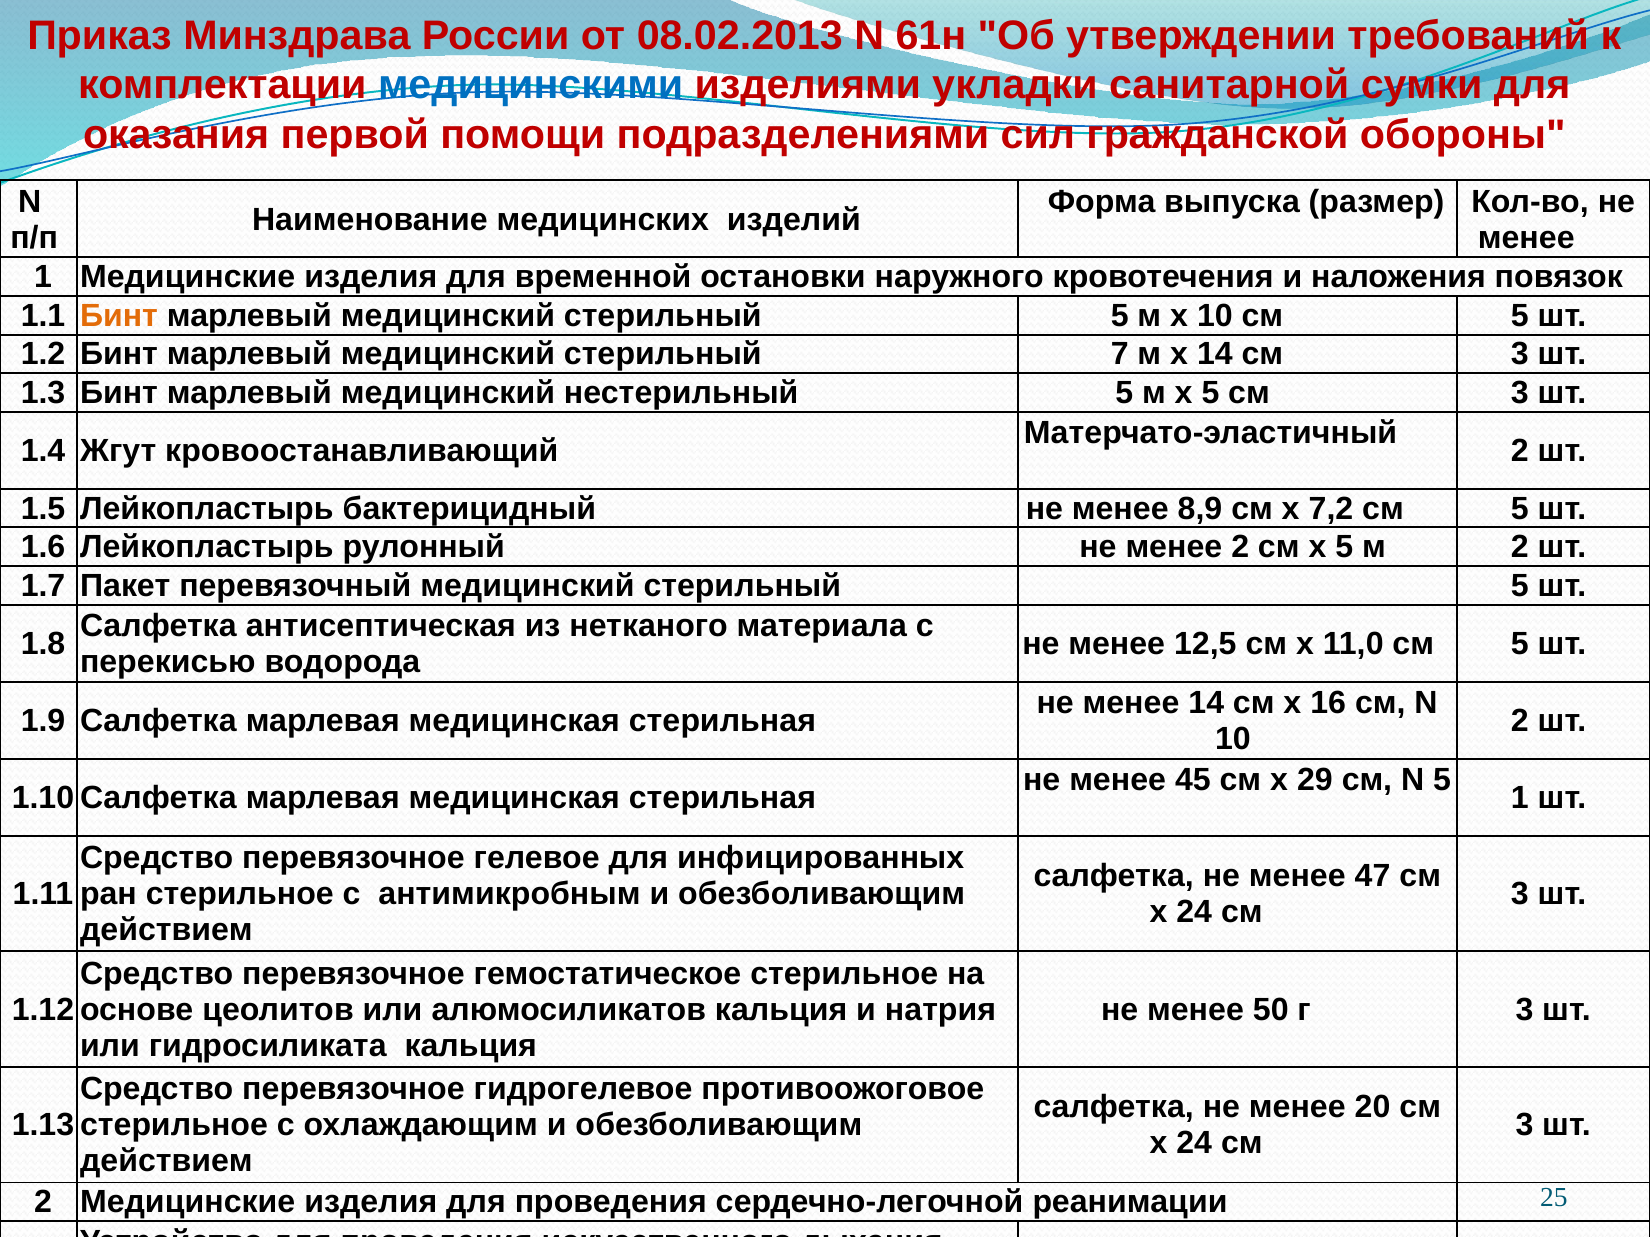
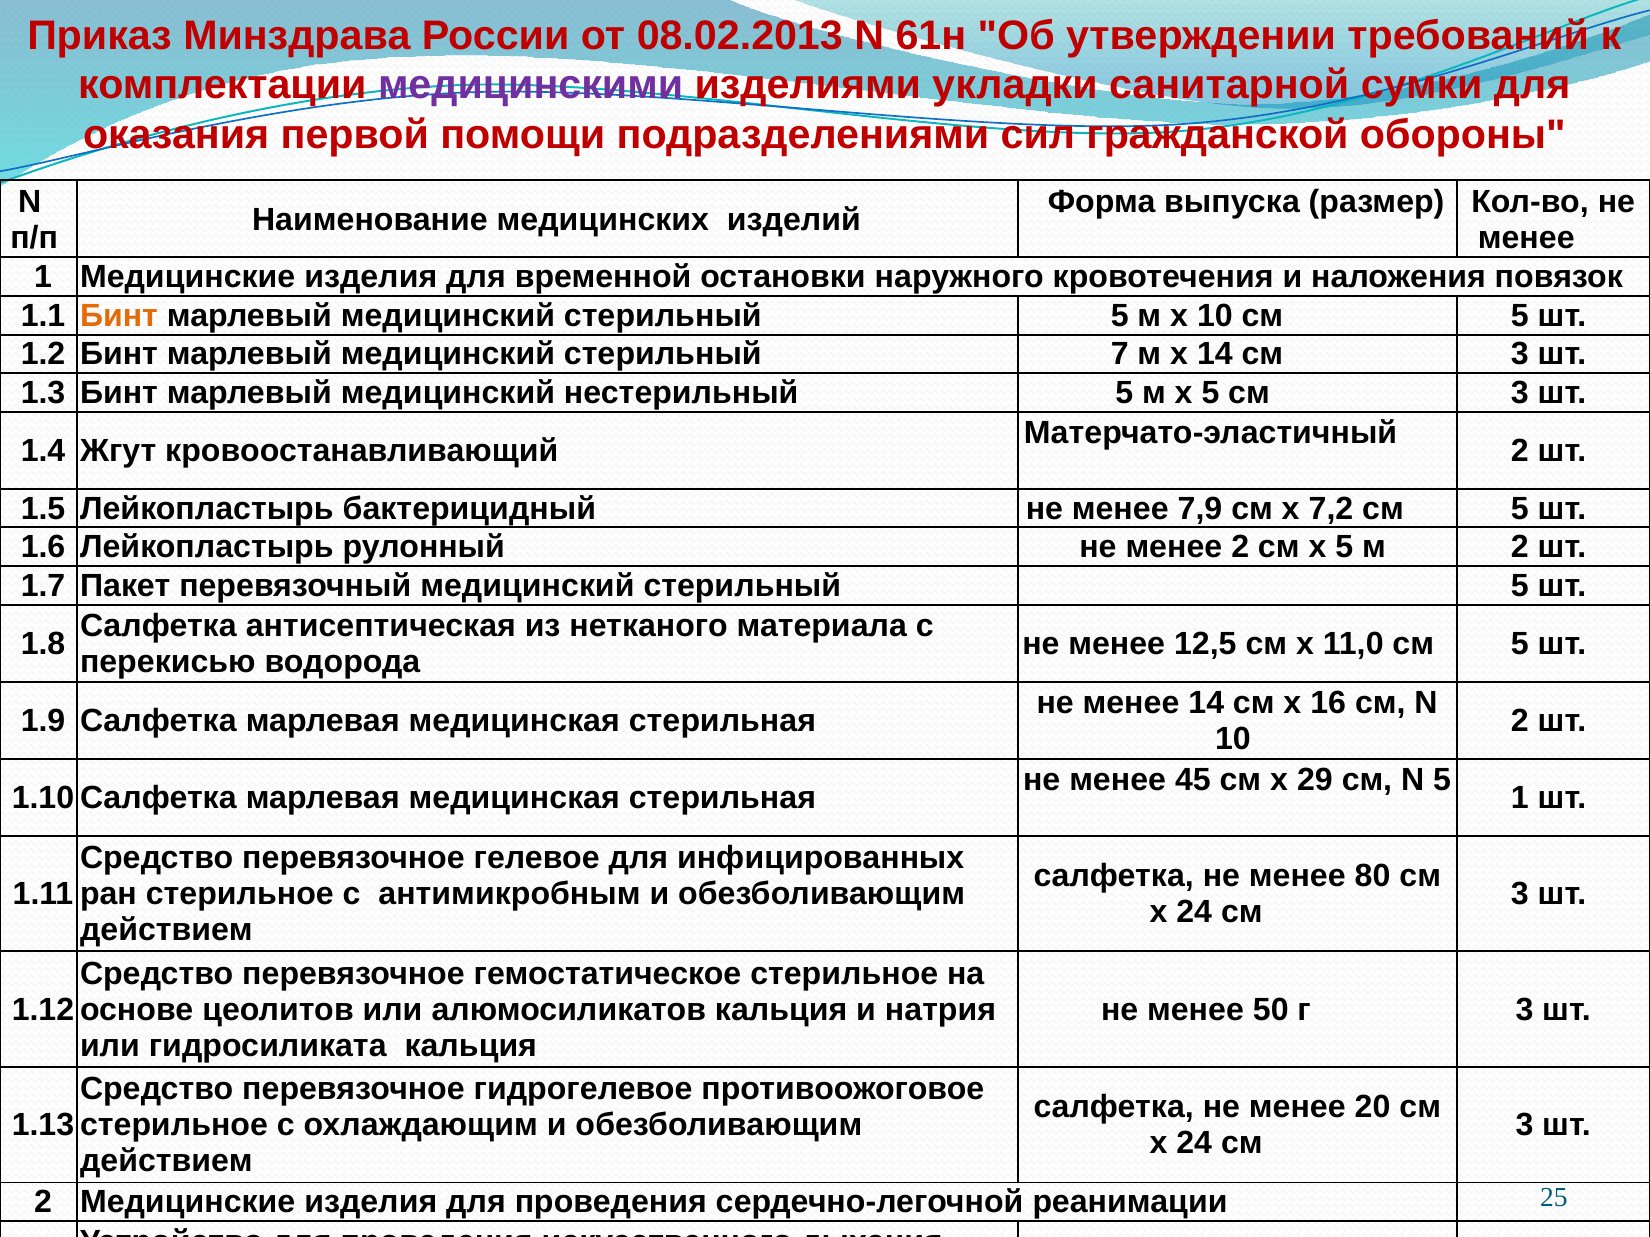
медицинскими colour: blue -> purple (531, 85)
8,9: 8,9 -> 7,9 (1200, 509)
47: 47 -> 80 (1373, 876)
